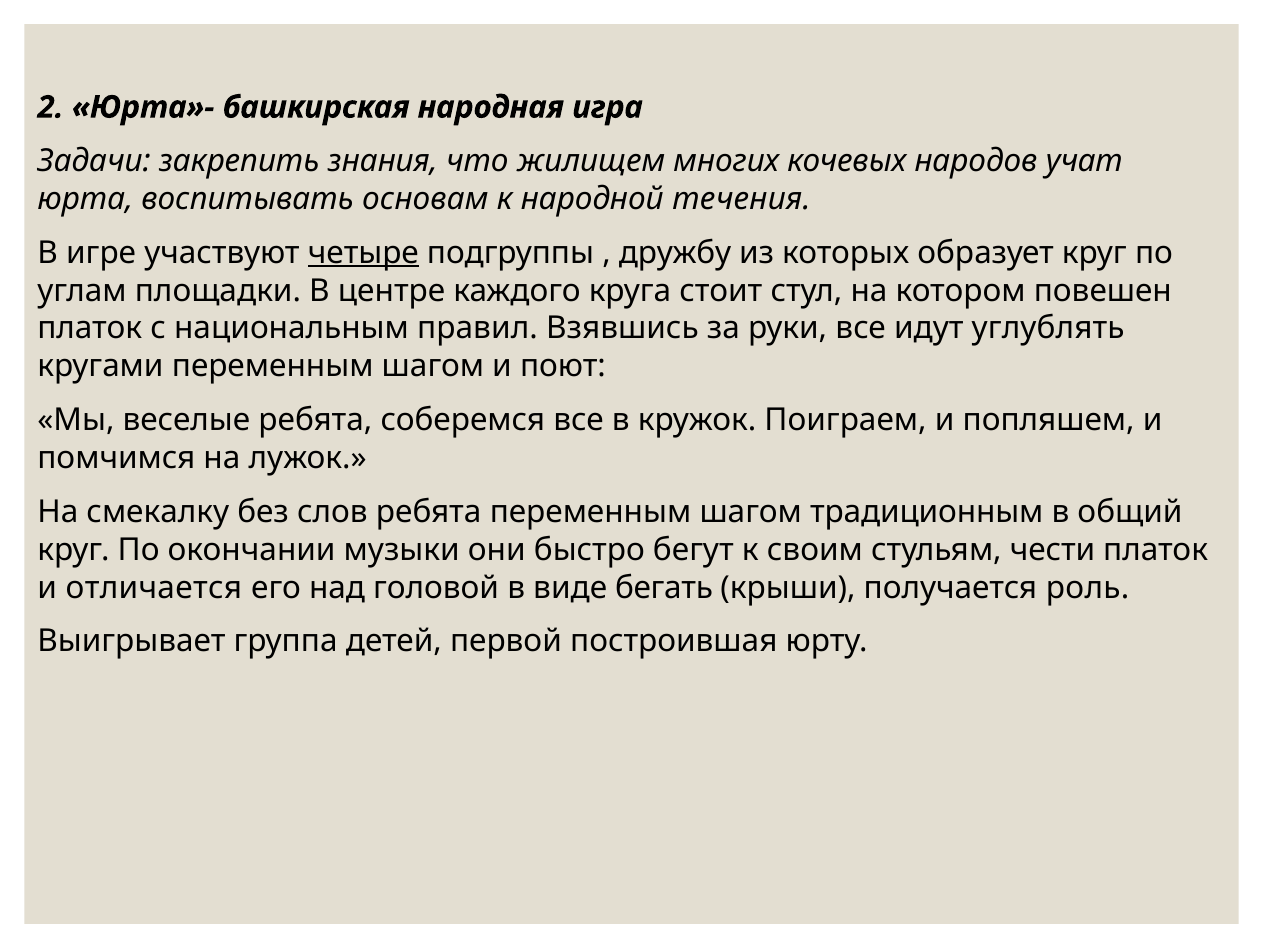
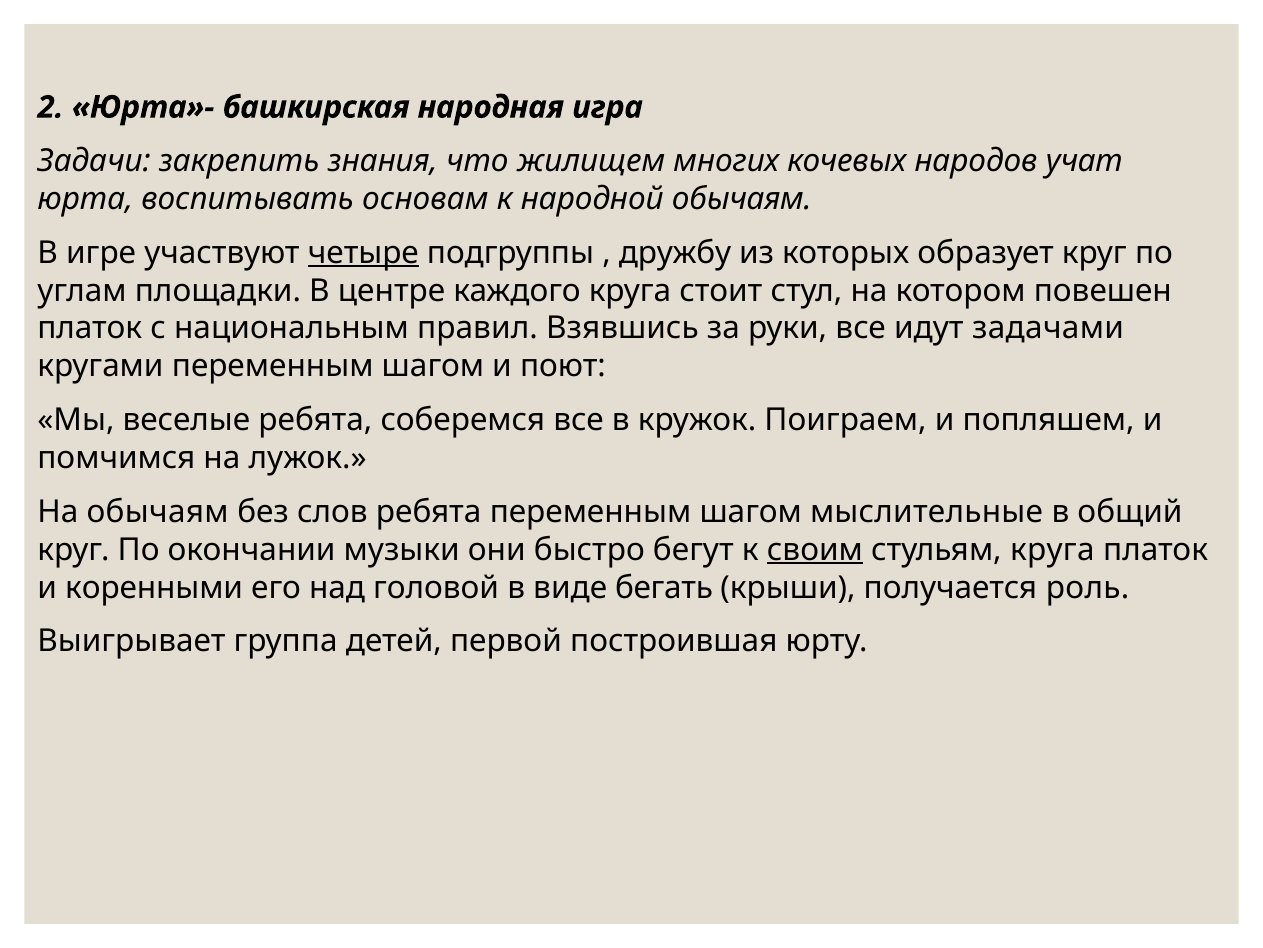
народной течения: течения -> обычаям (742, 199)
углублять: углублять -> задачами (1048, 328)
На смекалку: смекалку -> обычаям (158, 511)
традиционным: традиционным -> мыслительные (926, 511)
своим underline: none -> present (815, 549)
стульям чести: чести -> круга (1052, 549)
отличается: отличается -> коренными (154, 587)
